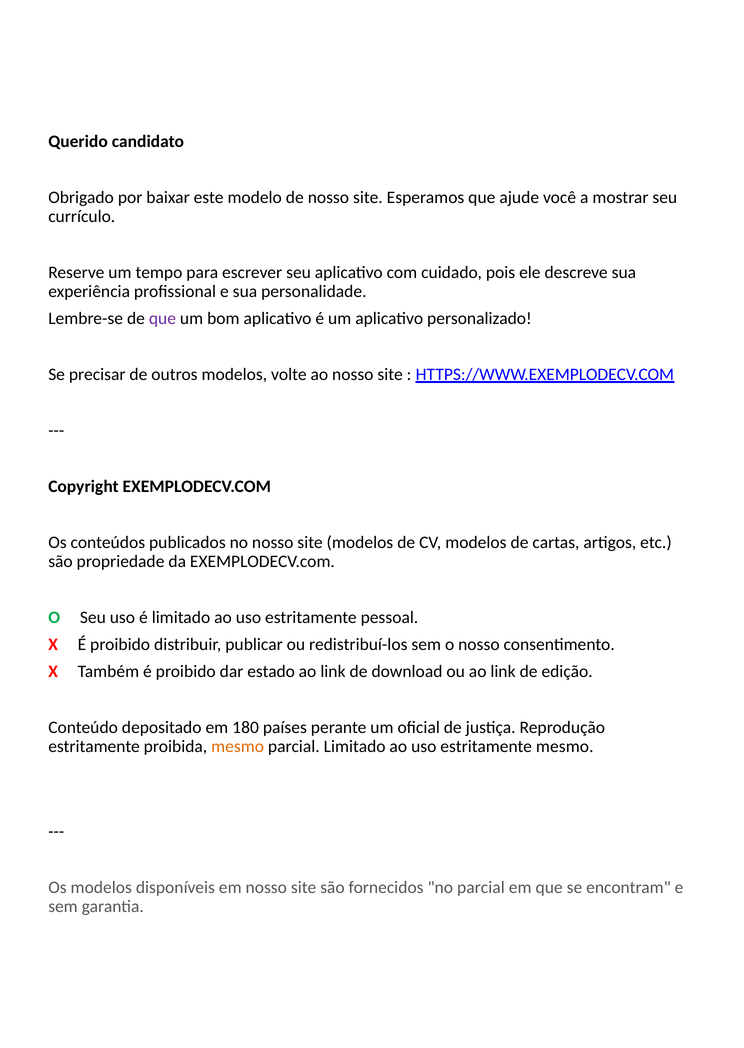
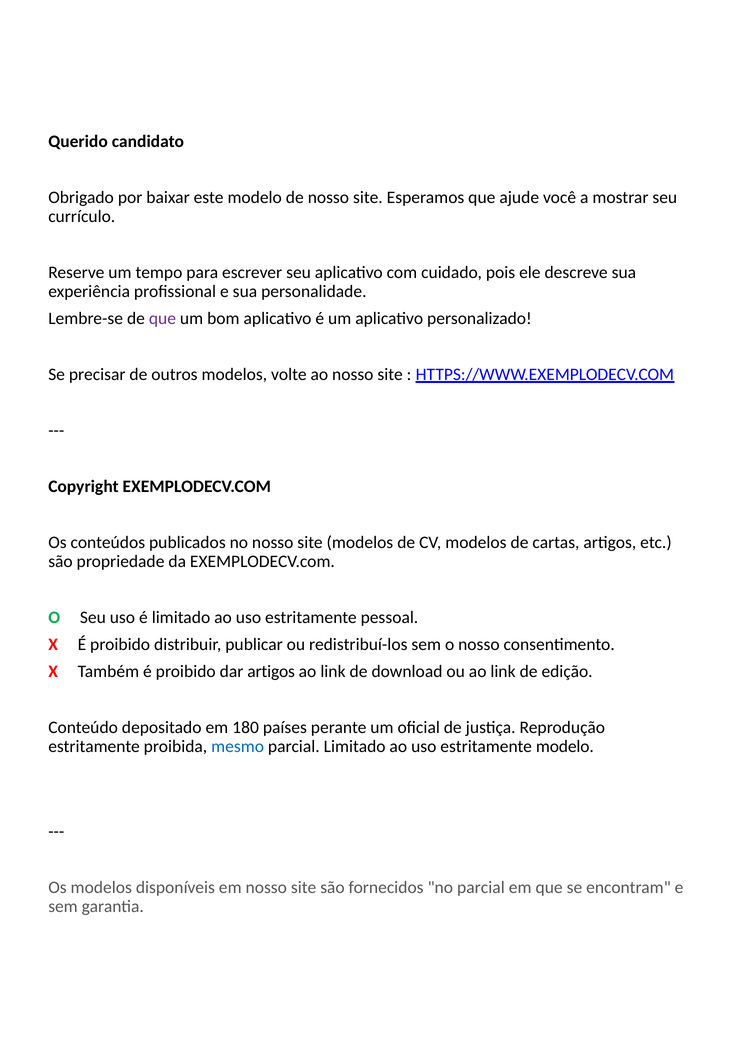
dar estado: estado -> artigos (271, 672)
mesmo colour: orange -> blue (238, 747)
estritamente mesmo: mesmo -> modelo (565, 747)
